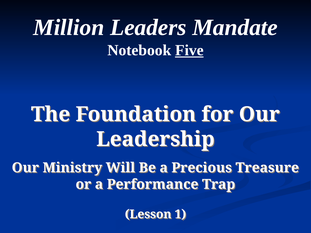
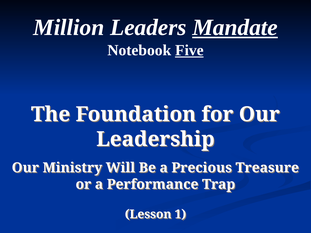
Mandate underline: none -> present (235, 28)
